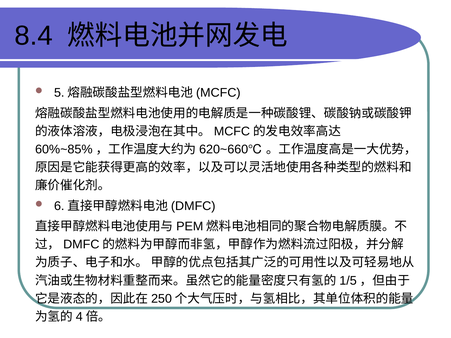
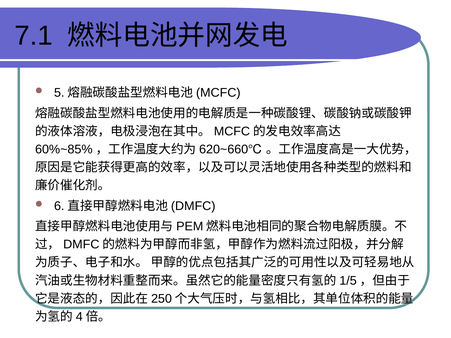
8.4: 8.4 -> 7.1 (34, 36)
